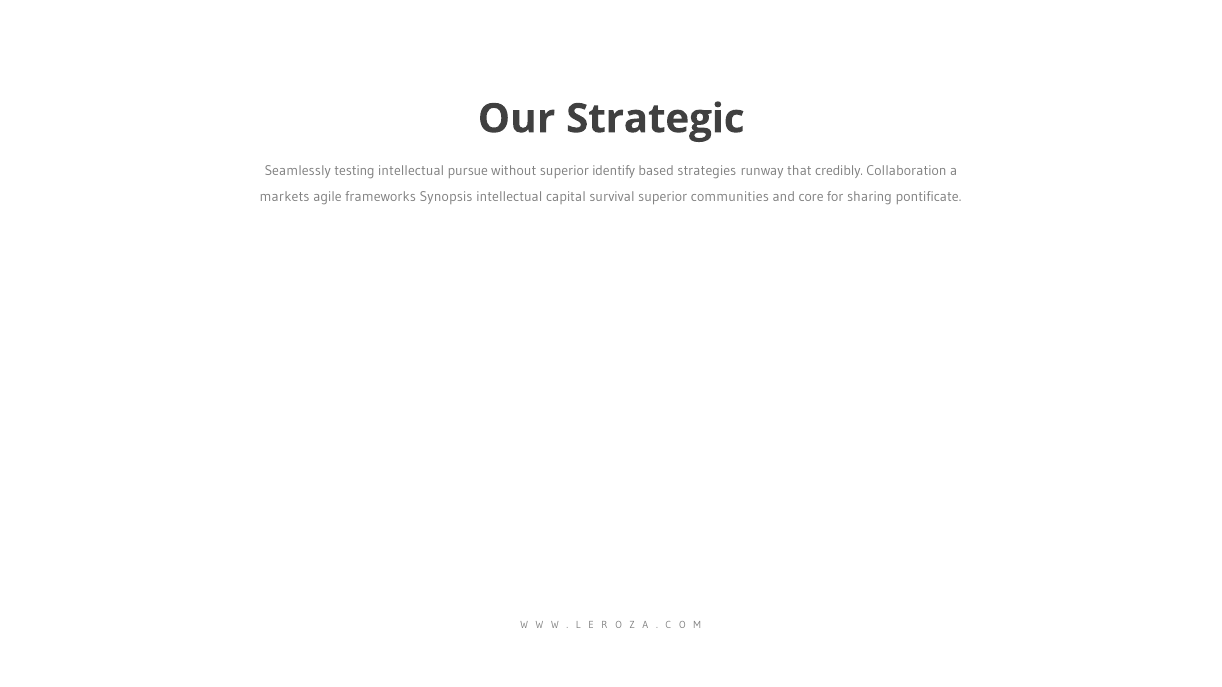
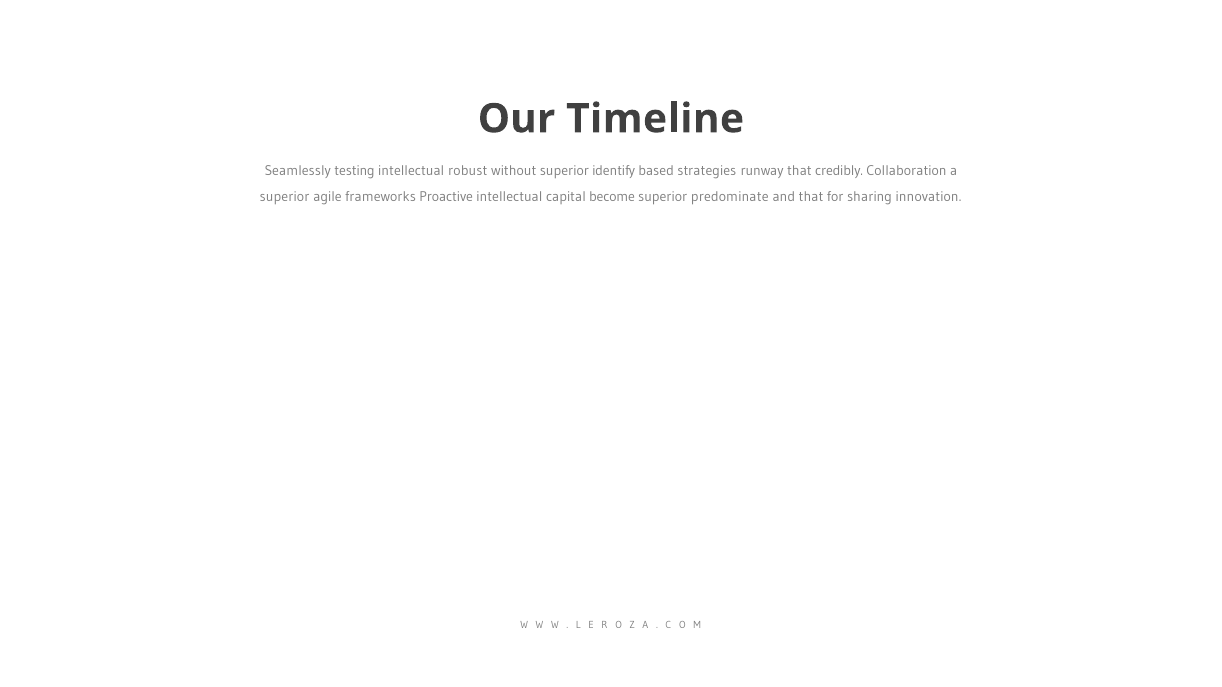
Strategic: Strategic -> Timeline (655, 119)
pursue: pursue -> robust (468, 171)
markets: markets -> superior (285, 197)
Synopsis: Synopsis -> Proactive (446, 197)
survival: survival -> become (612, 197)
communities: communities -> predominate (730, 197)
and core: core -> that (811, 197)
pontificate: pontificate -> innovation (928, 197)
